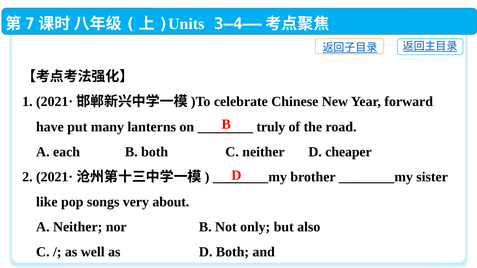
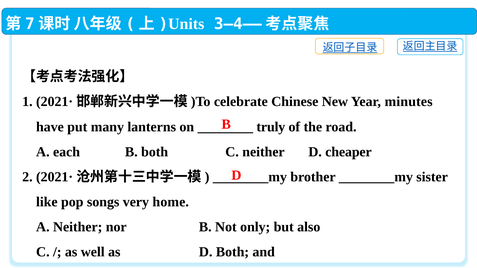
forward: forward -> minutes (409, 102)
about: about -> home (171, 202)
